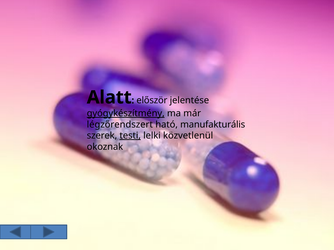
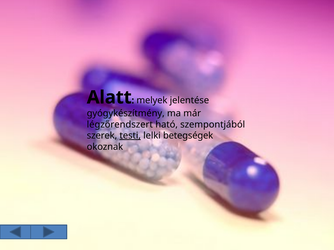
először: először -> melyek (152, 101)
gyógykészítmény underline: present -> none (126, 114)
manufakturális: manufakturális -> szempontjából (213, 125)
közvetlenül: közvetlenül -> betegségek (188, 136)
